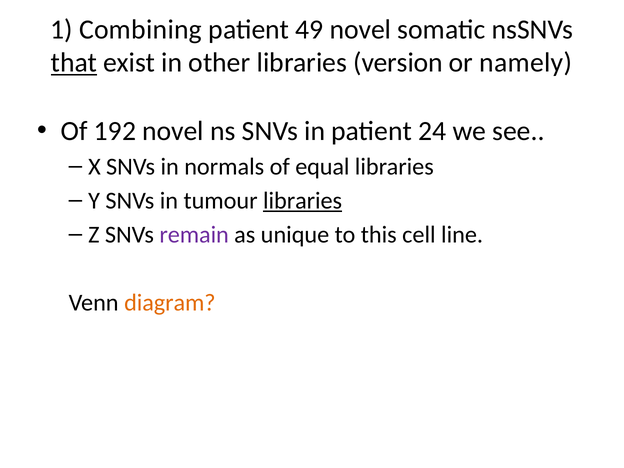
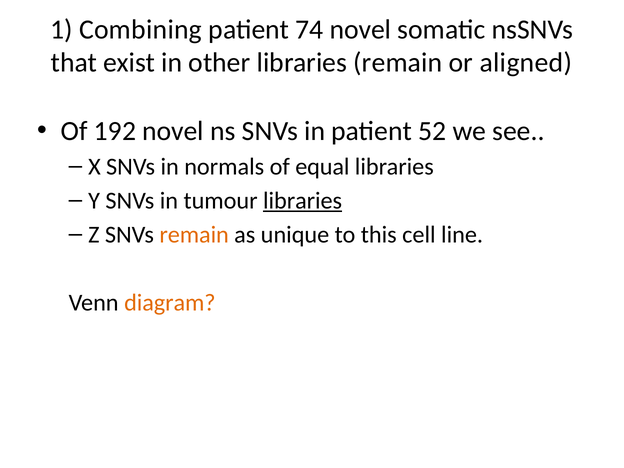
49: 49 -> 74 (309, 29)
that underline: present -> none (74, 63)
libraries version: version -> remain (398, 63)
namely: namely -> aligned (526, 63)
24: 24 -> 52 (432, 131)
remain colour: purple -> orange (194, 235)
